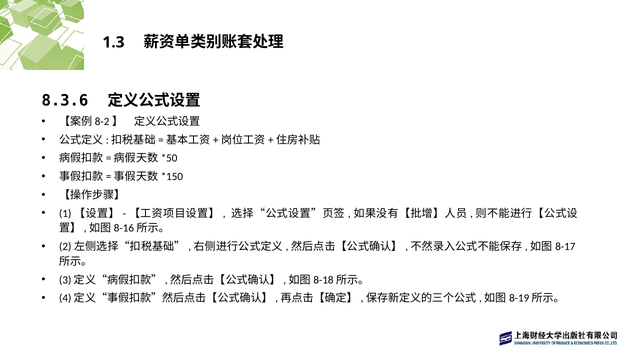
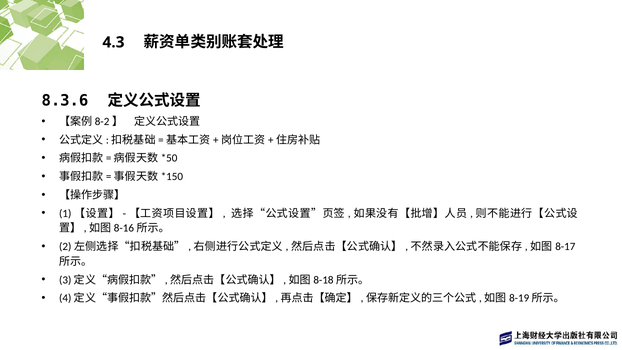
1.3: 1.3 -> 4.3 (113, 42)
